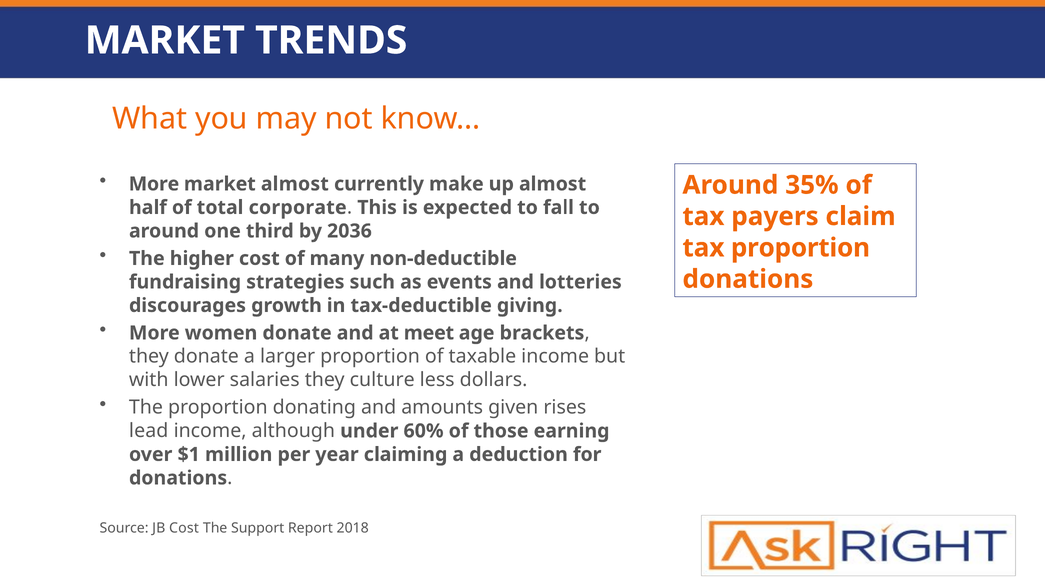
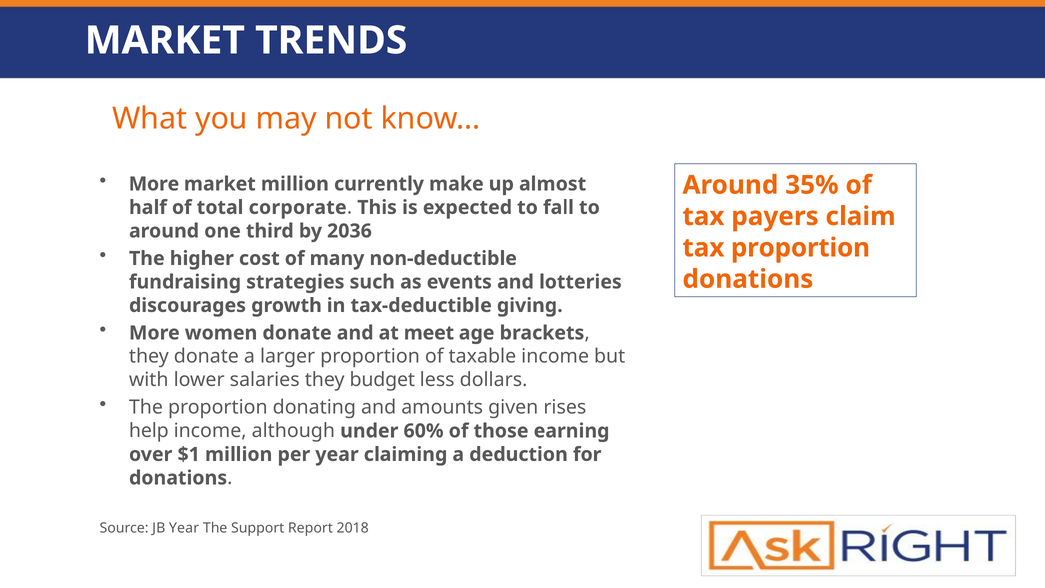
market almost: almost -> million (295, 184)
culture: culture -> budget (382, 380)
lead: lead -> help (149, 431)
JB Cost: Cost -> Year (184, 528)
